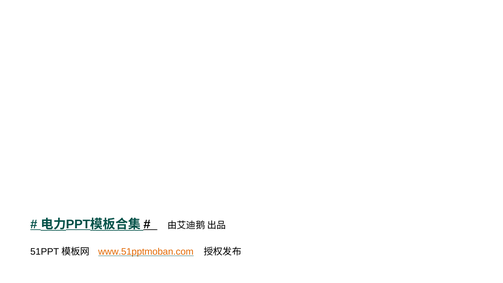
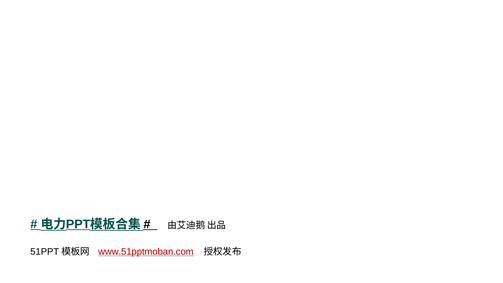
www.51pptmoban.com colour: orange -> red (146, 252)
